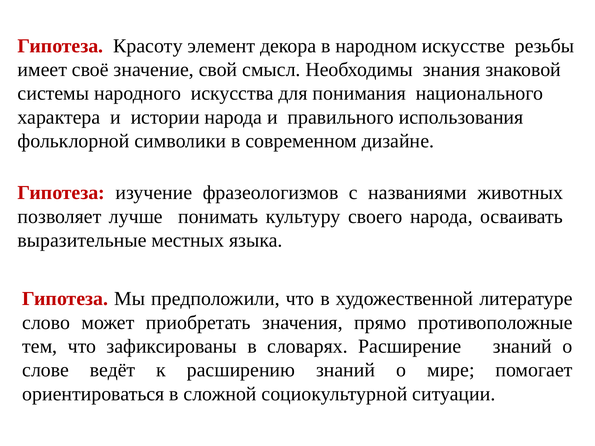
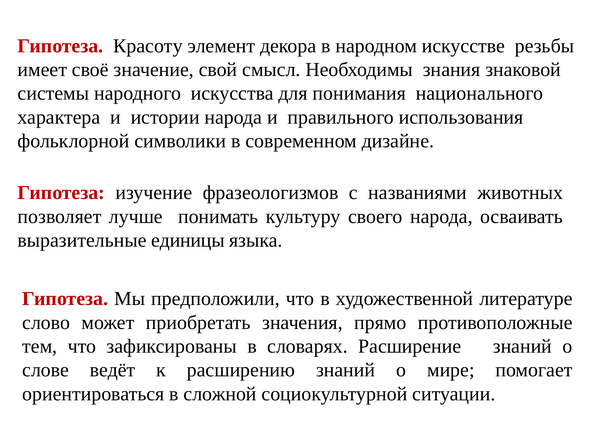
местных: местных -> единицы (188, 240)
